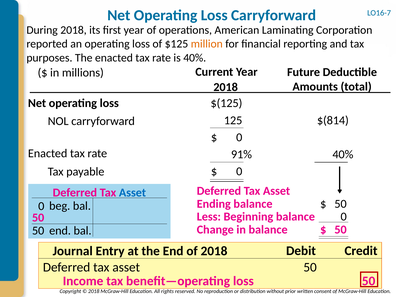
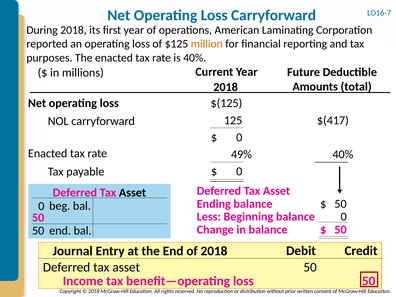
$(814: $(814 -> $(417 (333, 120)
91%: 91% -> 49% (241, 154)
Asset colour: blue -> black (132, 193)
